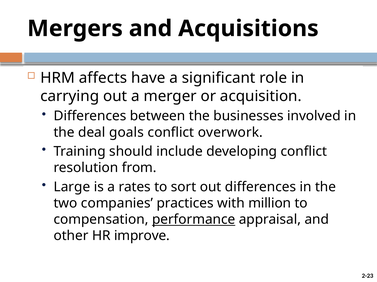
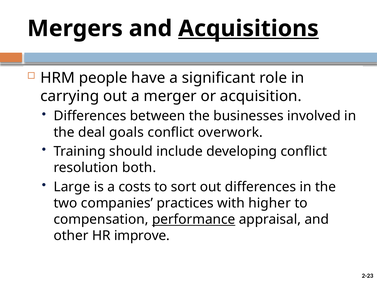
Acquisitions underline: none -> present (248, 29)
affects: affects -> people (103, 78)
from: from -> both (139, 168)
rates: rates -> costs (135, 187)
million: million -> higher (270, 204)
